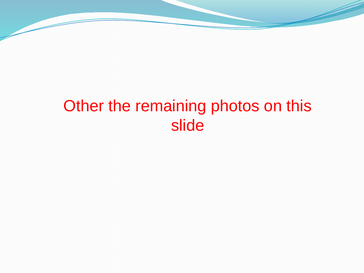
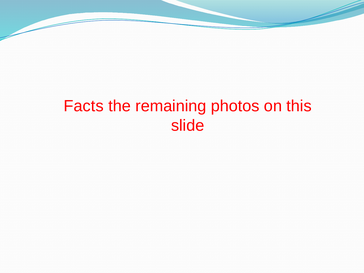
Other: Other -> Facts (84, 106)
